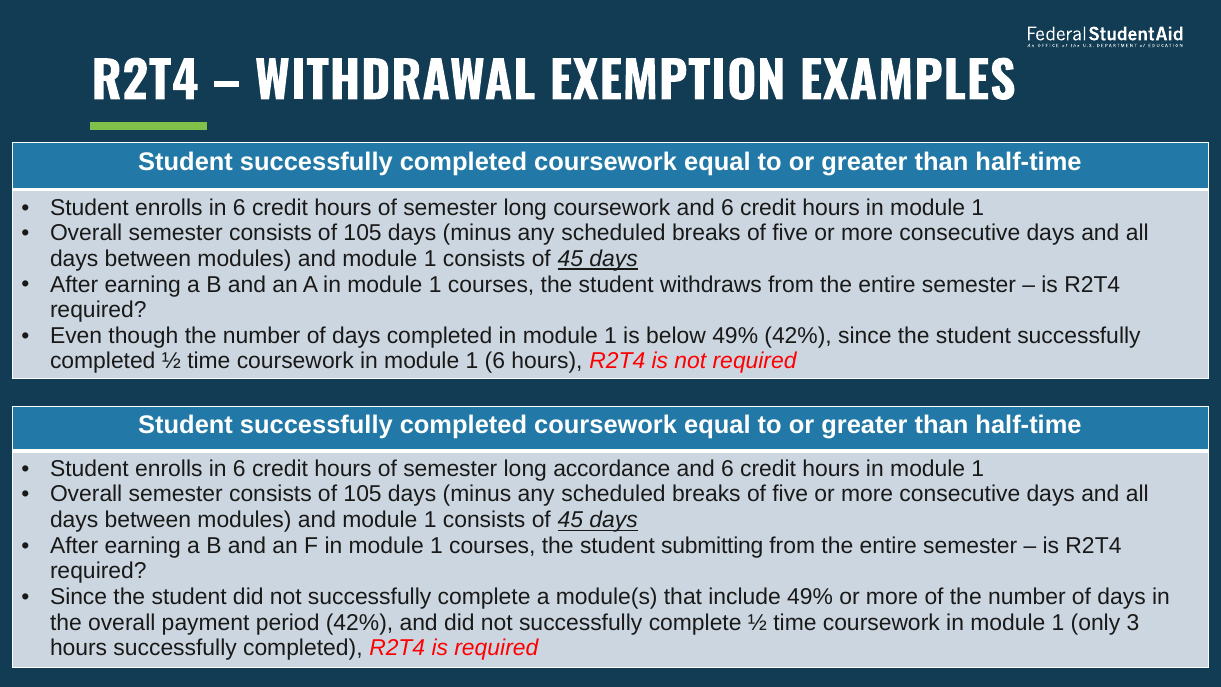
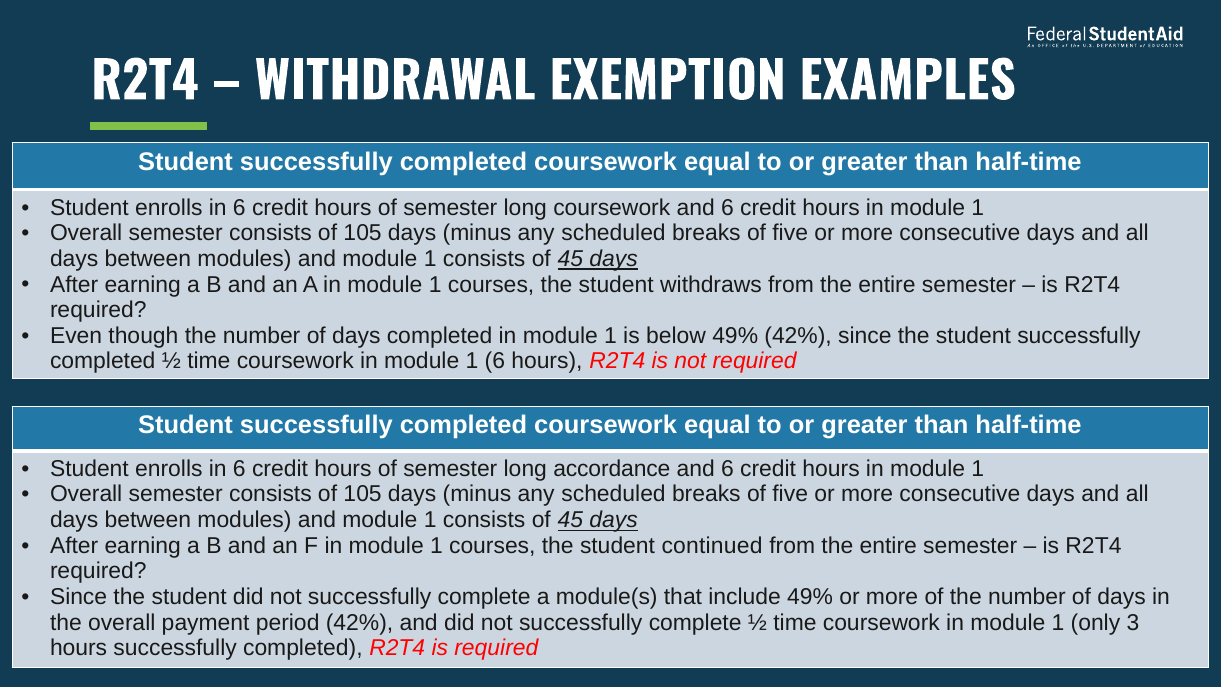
submitting: submitting -> continued (712, 546)
